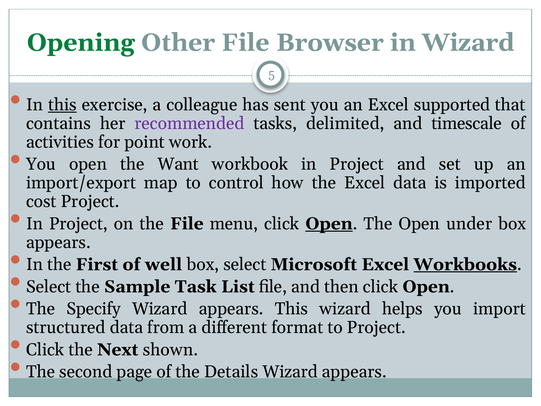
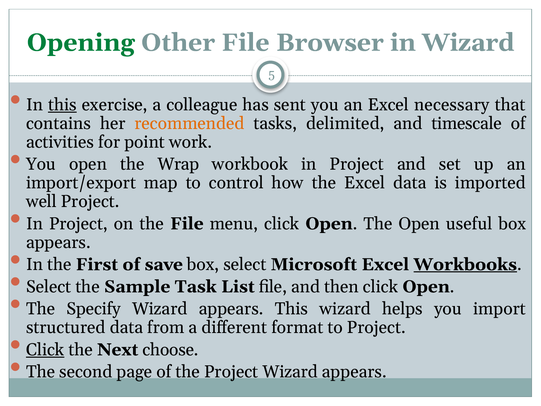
supported: supported -> necessary (452, 105)
recommended colour: purple -> orange (189, 123)
Want: Want -> Wrap (178, 164)
cost: cost -> well (41, 201)
Open underline: present -> none (329, 224)
under: under -> useful (469, 224)
well: well -> save (164, 264)
Click underline: none -> present (45, 349)
shown: shown -> choose (171, 349)
the Details: Details -> Project (231, 372)
